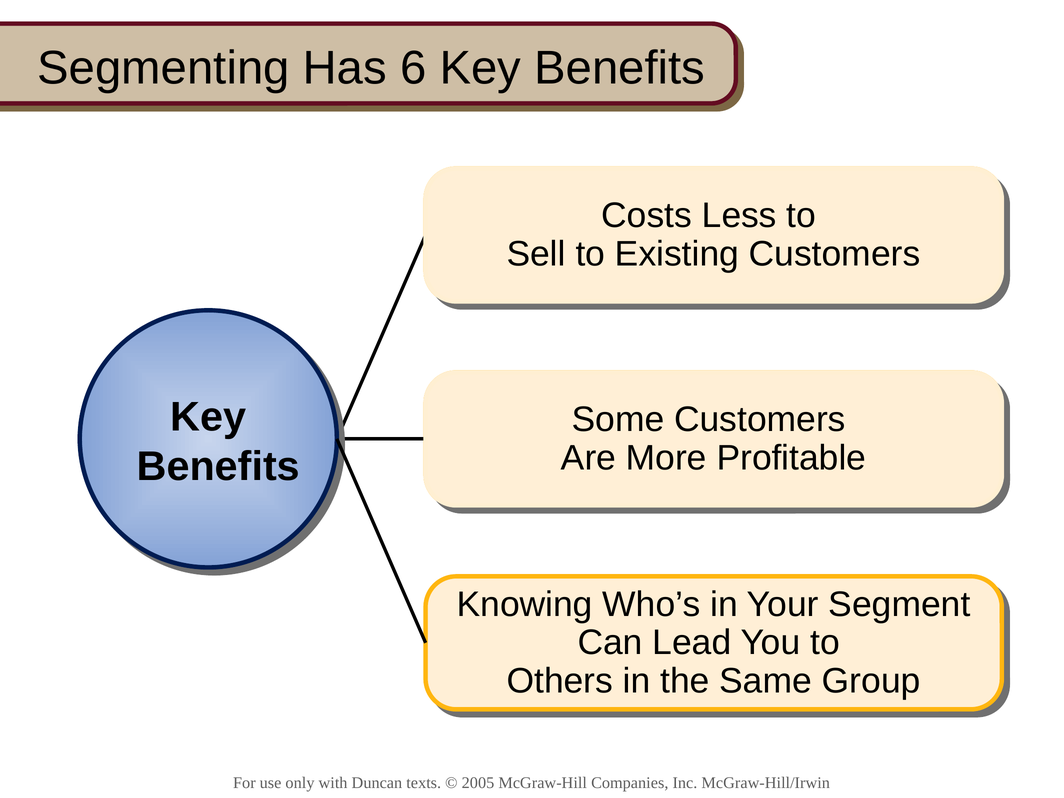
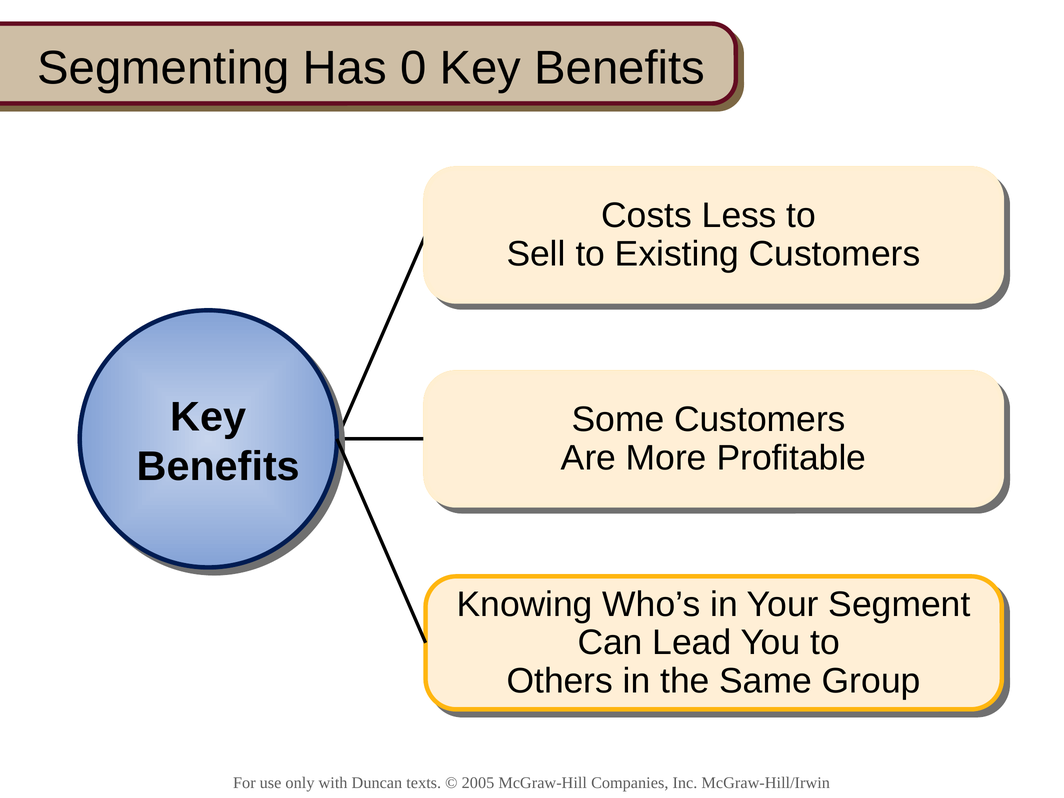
6: 6 -> 0 (413, 68)
